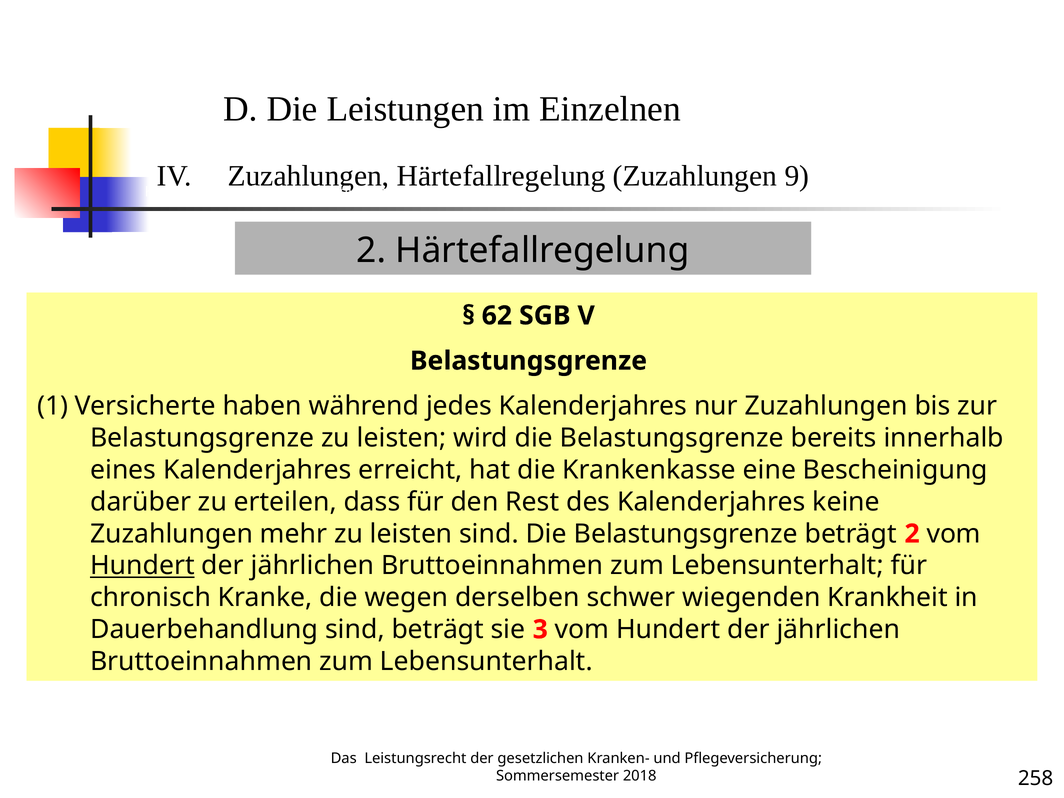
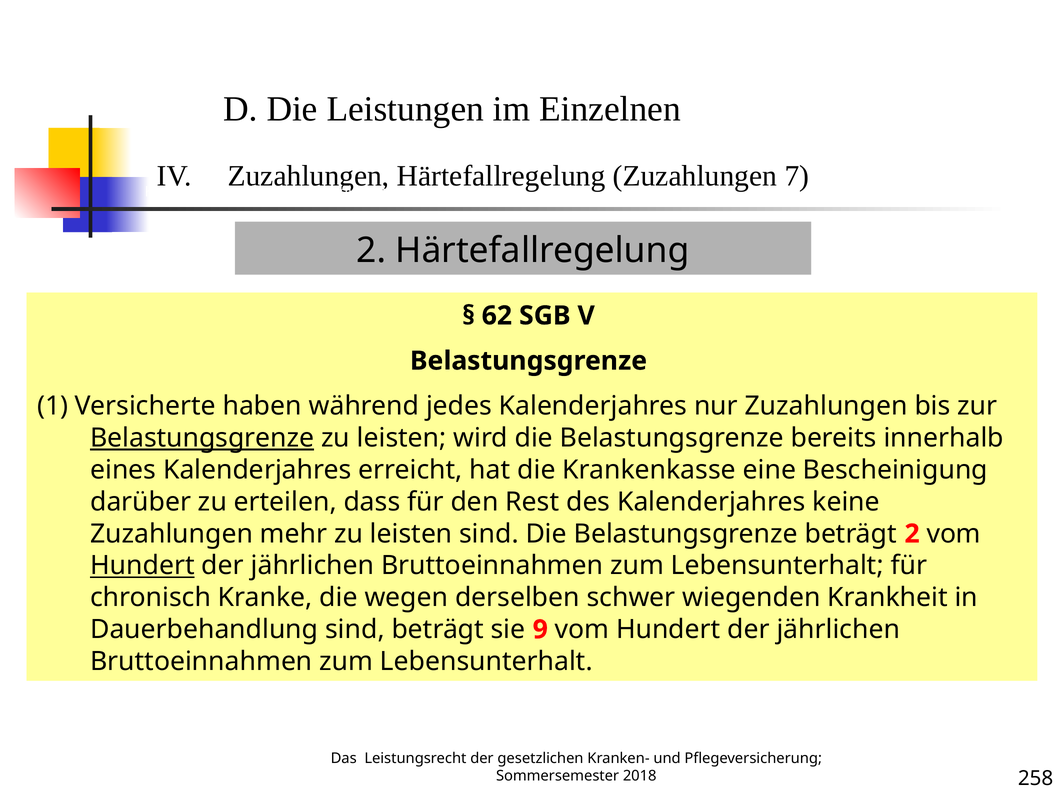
9: 9 -> 7 (797, 176)
Belastungsgrenze underline: none -> present (202, 438)
3: 3 -> 9 (540, 630)
